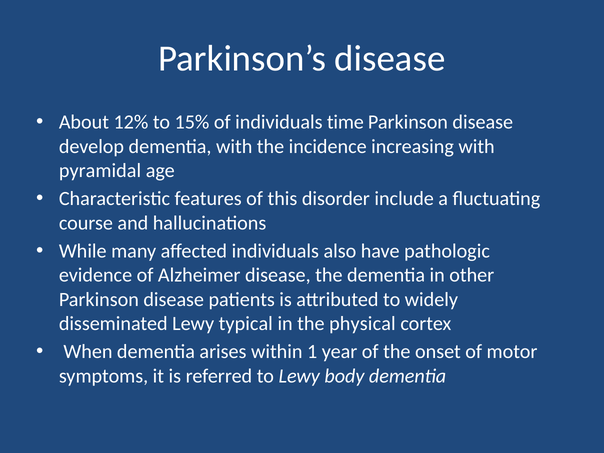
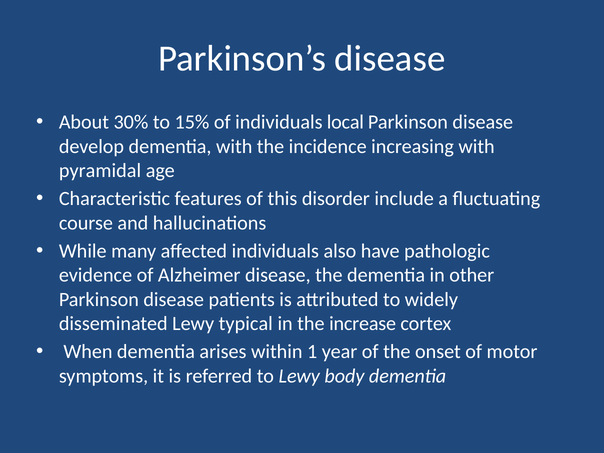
12%: 12% -> 30% (131, 122)
time: time -> local (345, 122)
physical: physical -> increase (363, 324)
